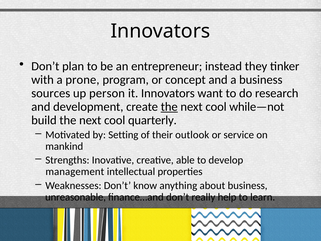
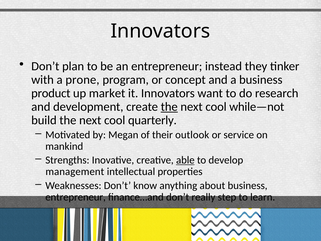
sources: sources -> product (51, 93)
person: person -> market (107, 93)
Setting: Setting -> Megan (123, 135)
able underline: none -> present (185, 160)
unreasonable: unreasonable -> entrepreneur (76, 197)
help: help -> step (227, 197)
